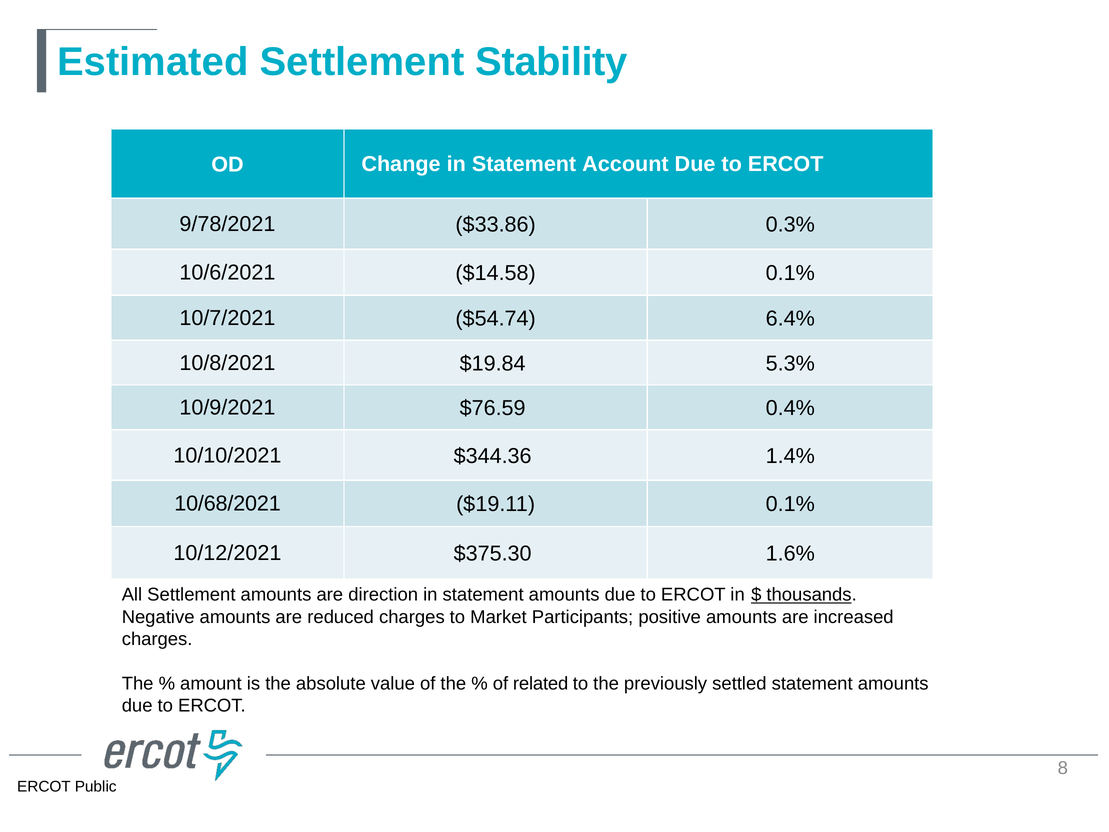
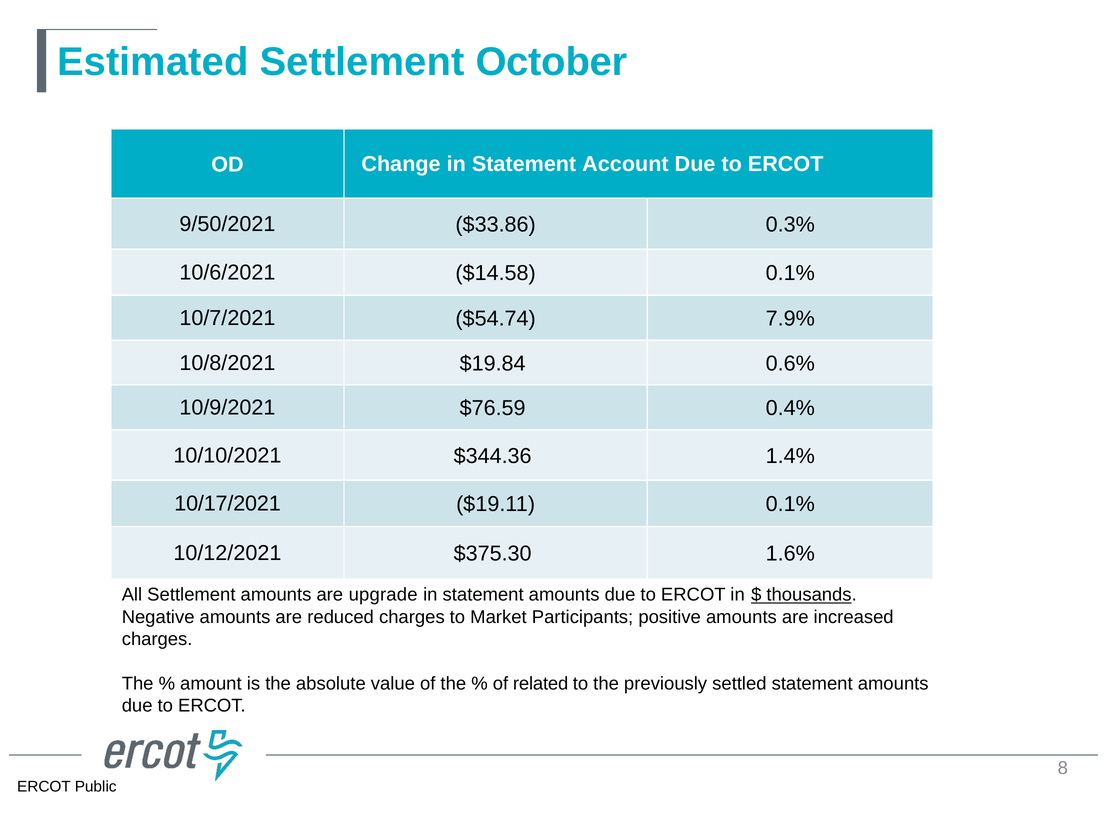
Stability: Stability -> October (551, 62)
9/78/2021: 9/78/2021 -> 9/50/2021 (227, 224)
6.4%: 6.4% -> 7.9% (790, 319)
5.3%: 5.3% -> 0.6% (790, 363)
10/68/2021: 10/68/2021 -> 10/17/2021 (228, 504)
direction: direction -> upgrade (383, 595)
